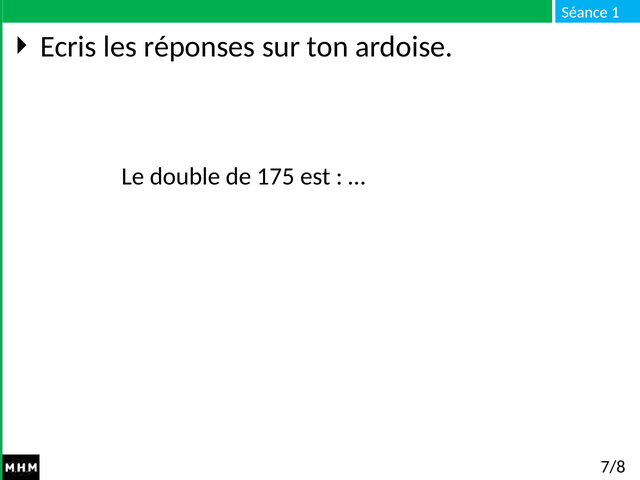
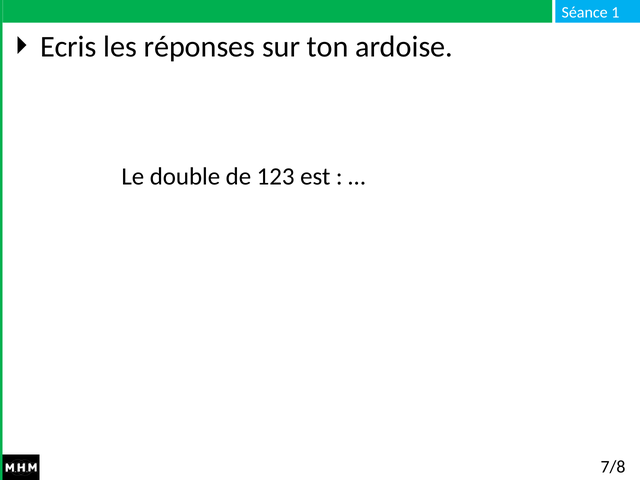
175: 175 -> 123 (276, 177)
